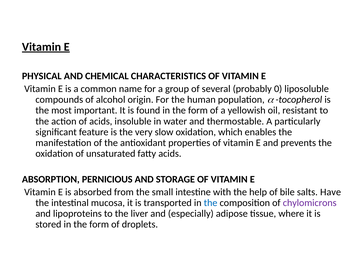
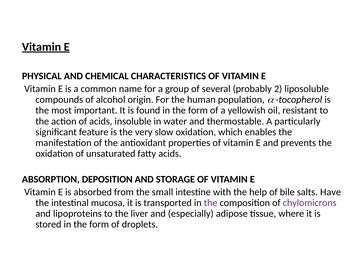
0: 0 -> 2 (278, 89)
PERNICIOUS: PERNICIOUS -> DEPOSITION (107, 179)
the colour: blue -> purple (211, 203)
